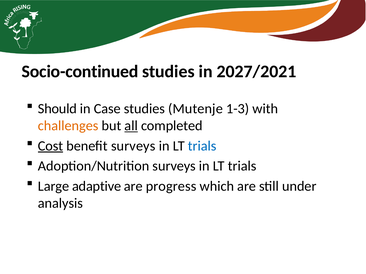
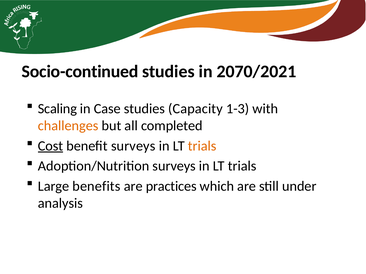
2027/2021: 2027/2021 -> 2070/2021 (257, 72)
Should: Should -> Scaling (57, 109)
Mutenje: Mutenje -> Capacity (196, 109)
all underline: present -> none (131, 126)
trials colour: blue -> orange (202, 146)
adaptive: adaptive -> benefits (96, 186)
progress: progress -> practices (171, 186)
